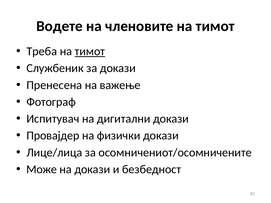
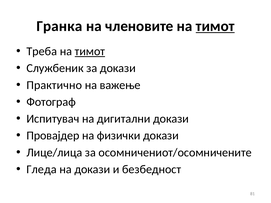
Водете: Водете -> Гранка (59, 26)
тимот underline: none -> present (215, 26)
Пренесена: Пренесена -> Практично (54, 85)
Може: Може -> Гледа (42, 170)
